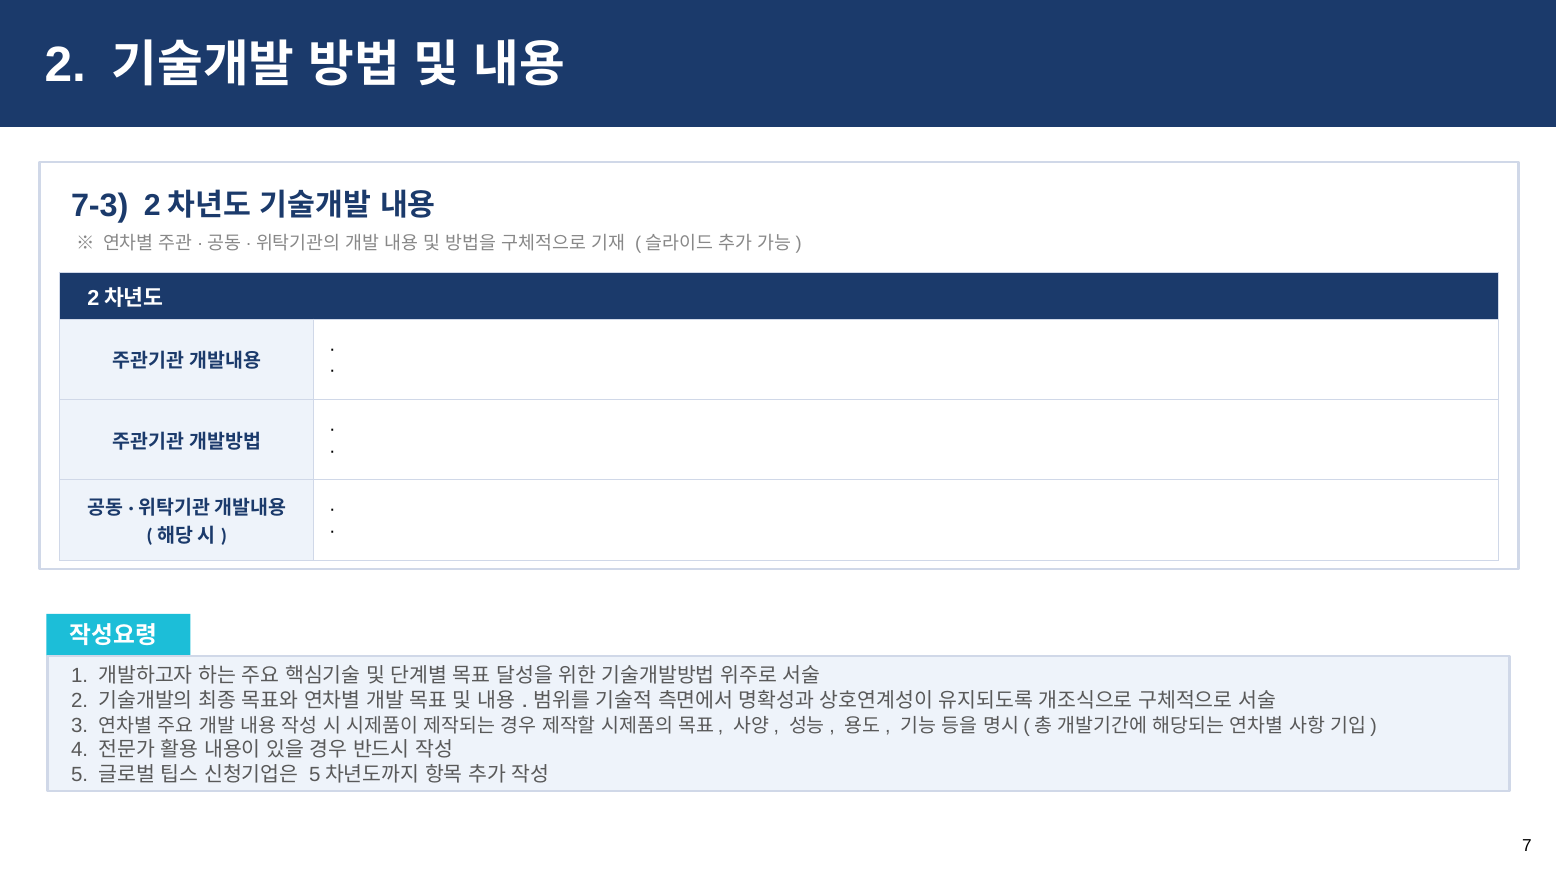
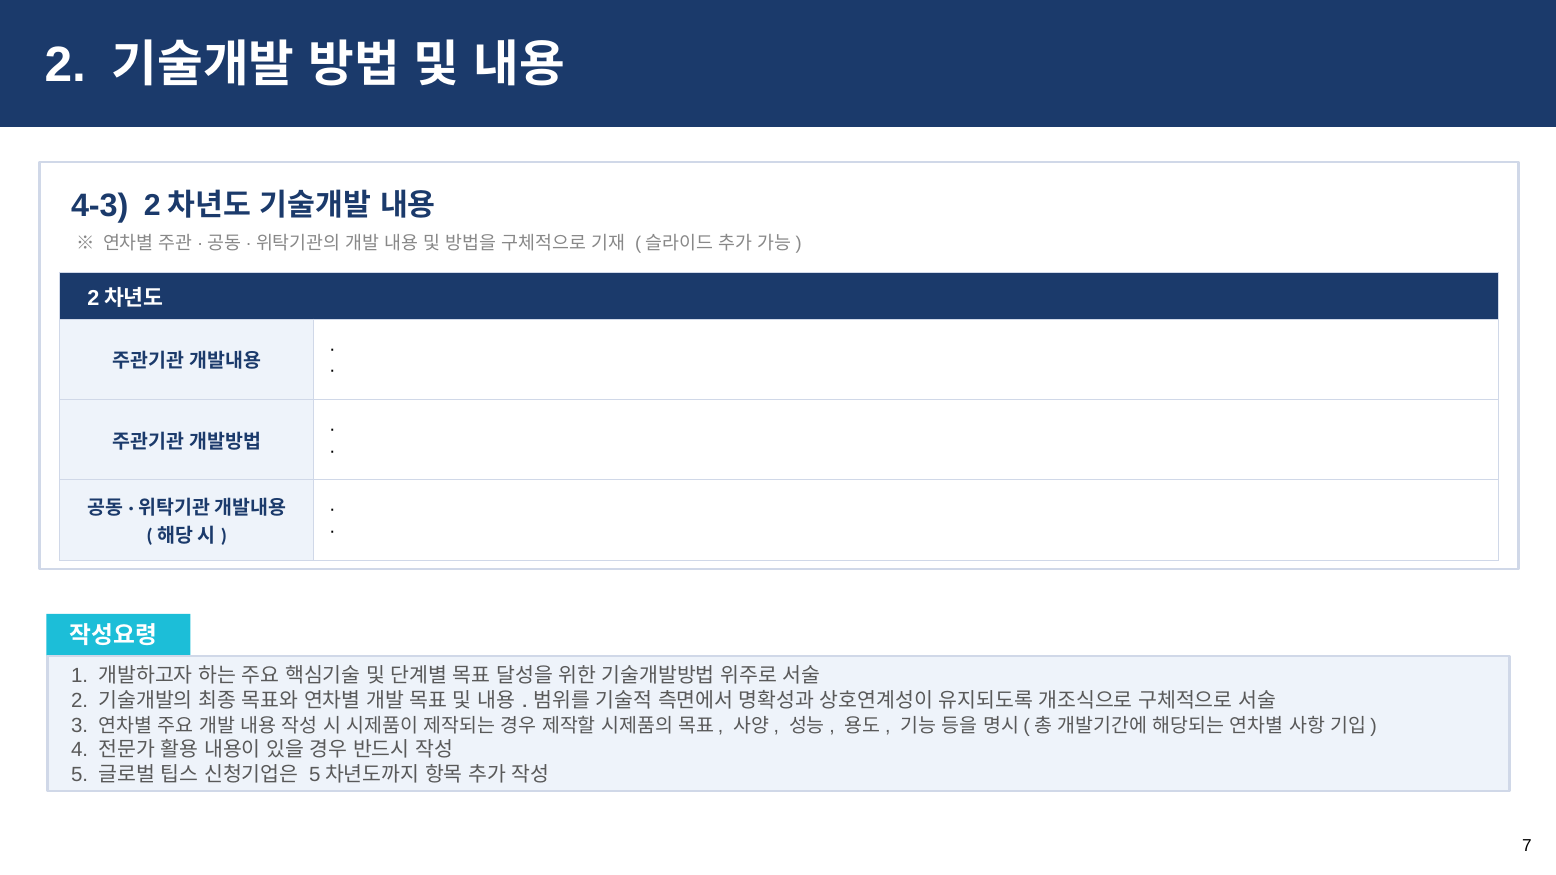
7-3: 7-3 -> 4-3 (100, 206)
